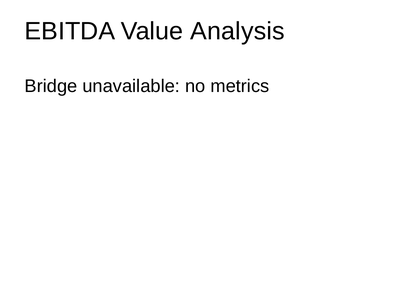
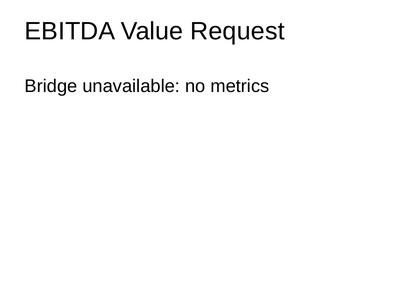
Analysis: Analysis -> Request (237, 31)
